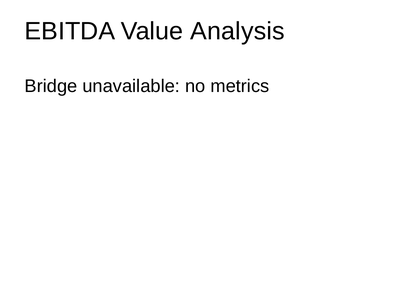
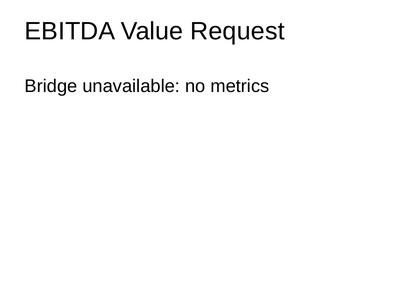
Analysis: Analysis -> Request (237, 31)
